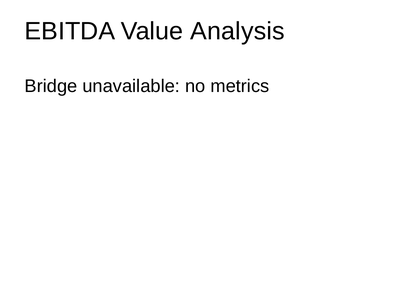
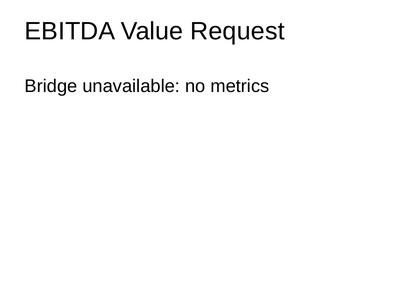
Analysis: Analysis -> Request (237, 31)
